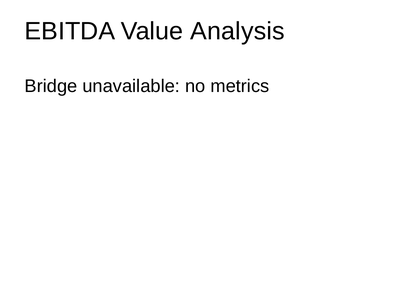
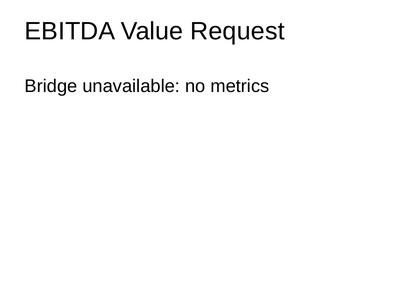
Analysis: Analysis -> Request (237, 31)
